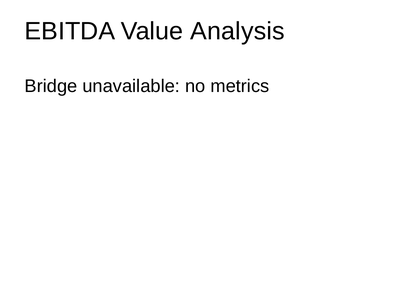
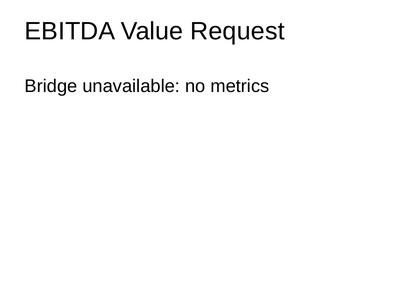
Analysis: Analysis -> Request (237, 31)
